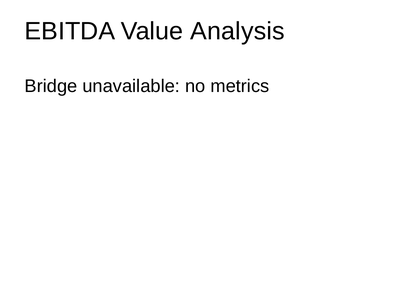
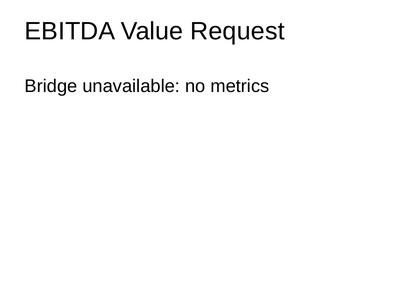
Analysis: Analysis -> Request (237, 31)
